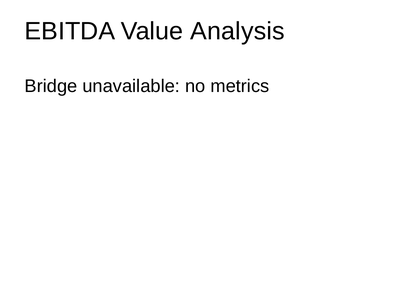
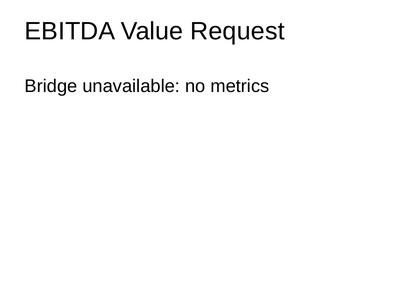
Analysis: Analysis -> Request (237, 31)
